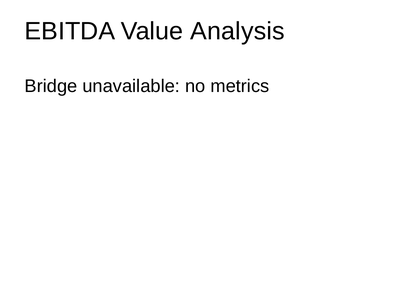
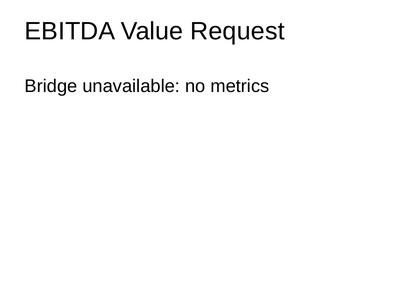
Analysis: Analysis -> Request (237, 31)
